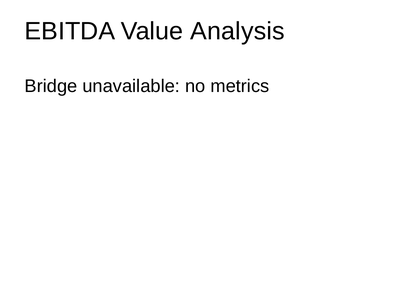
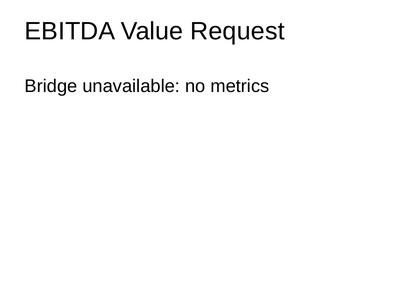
Analysis: Analysis -> Request (237, 31)
